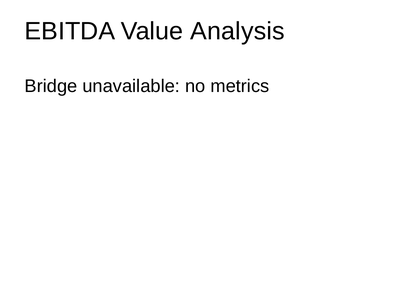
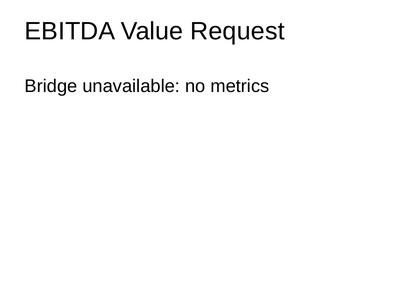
Analysis: Analysis -> Request (237, 31)
